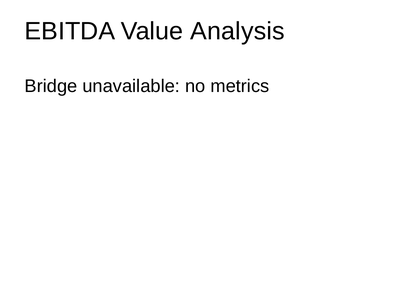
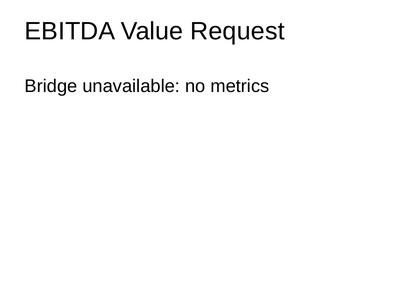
Analysis: Analysis -> Request (237, 31)
